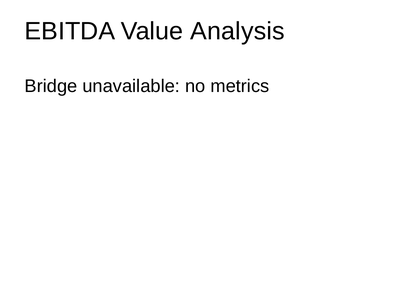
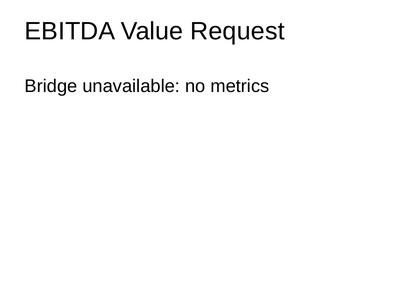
Analysis: Analysis -> Request (237, 31)
